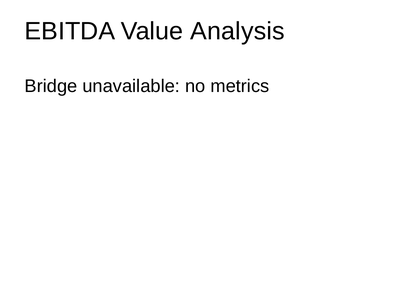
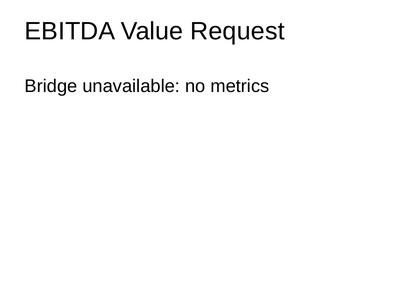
Analysis: Analysis -> Request (237, 31)
